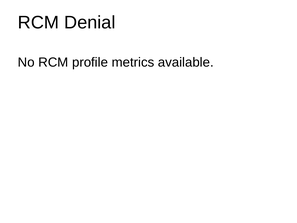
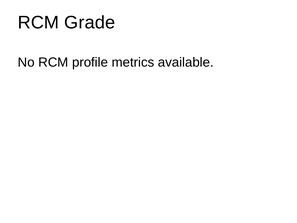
Denial: Denial -> Grade (90, 23)
